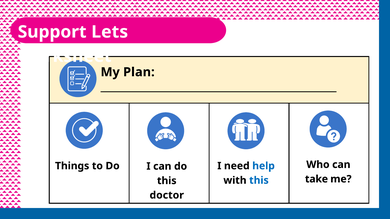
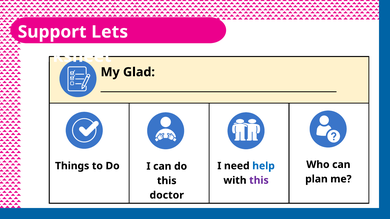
Plan: Plan -> Glad (139, 72)
take: take -> plan (316, 179)
this colour: blue -> purple (259, 181)
